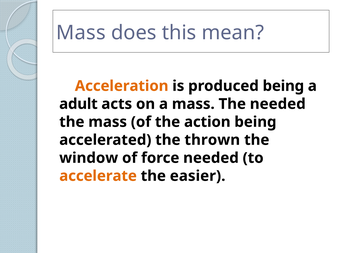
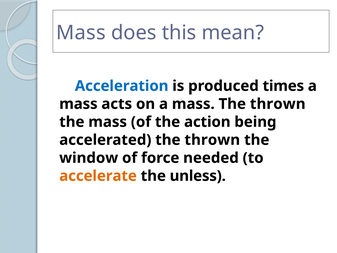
Acceleration colour: orange -> blue (122, 86)
produced being: being -> times (283, 86)
adult: adult -> mass (78, 104)
mass The needed: needed -> thrown (278, 104)
easier: easier -> unless (198, 176)
